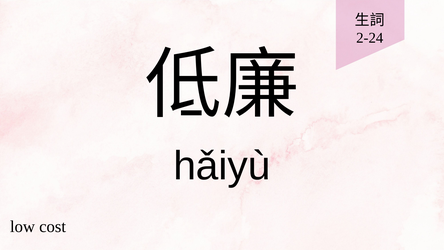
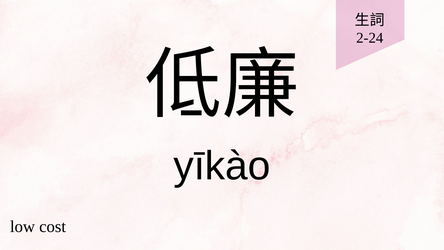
hǎiyù: hǎiyù -> yīkào (222, 166)
